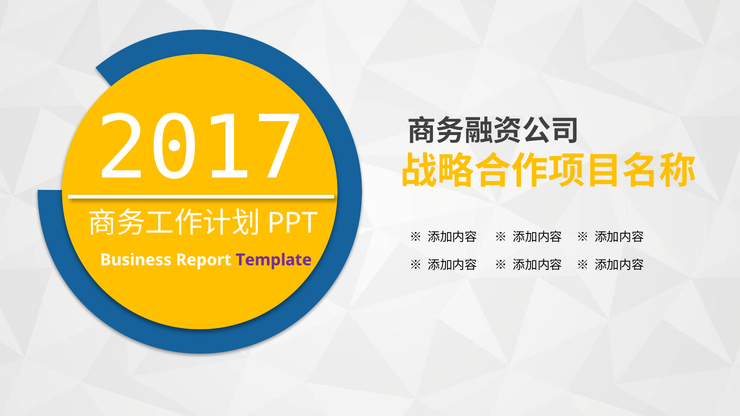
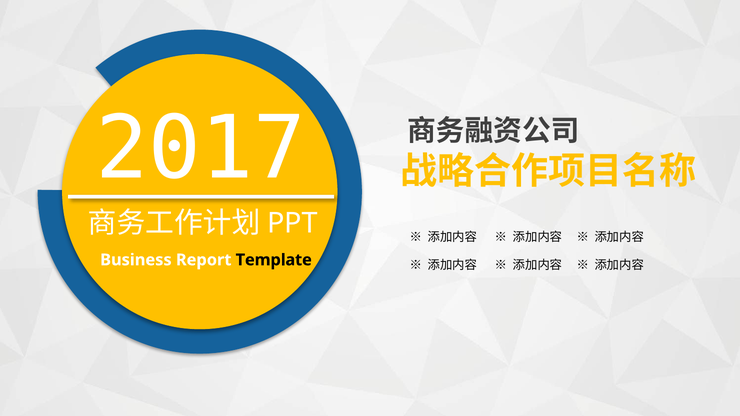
Template colour: purple -> black (274, 260)
